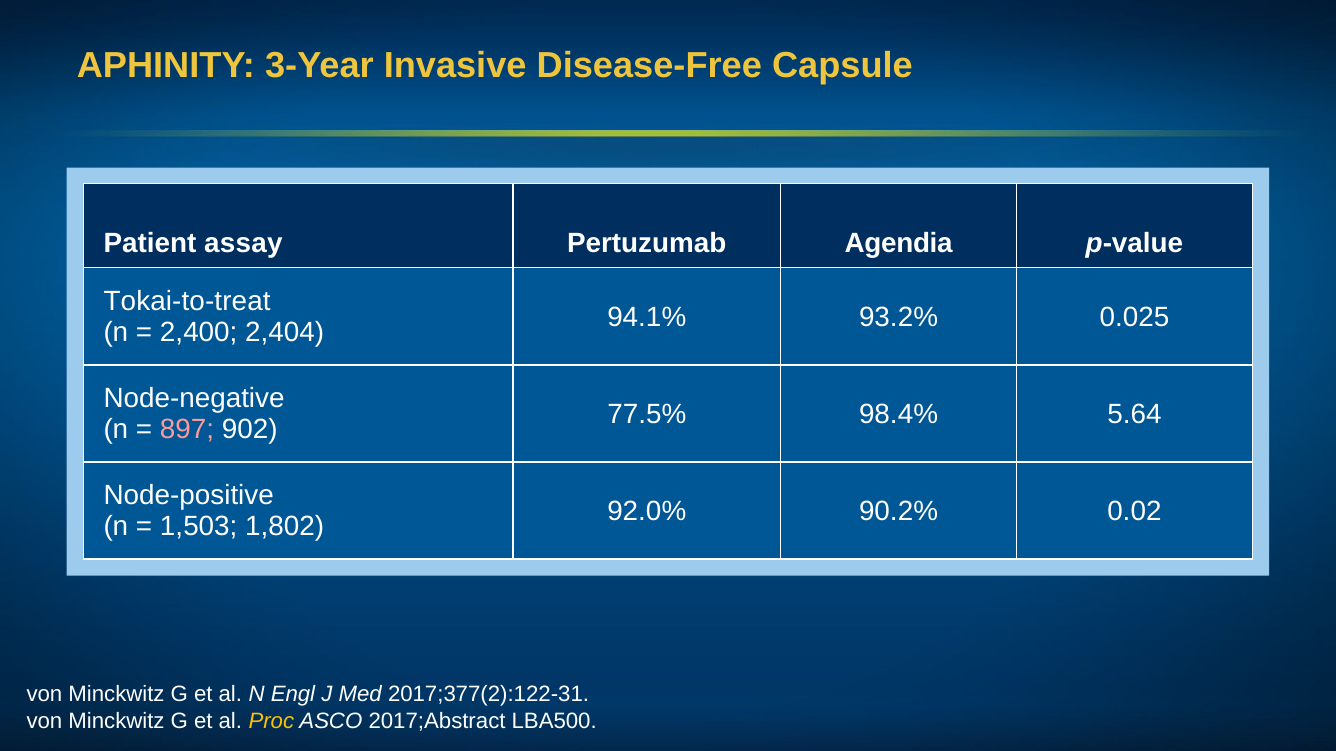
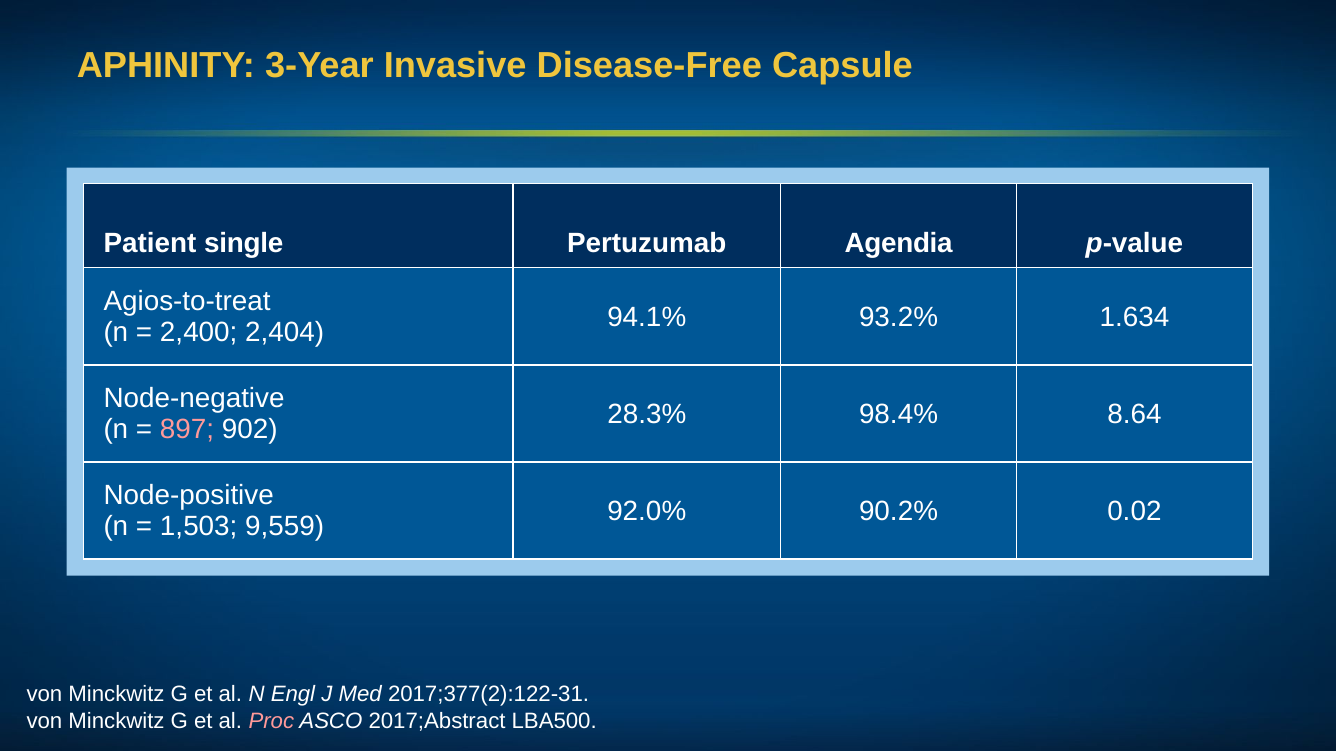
assay: assay -> single (244, 243)
Tokai-to-treat: Tokai-to-treat -> Agios-to-treat (187, 302)
0.025: 0.025 -> 1.634 (1135, 317)
77.5%: 77.5% -> 28.3% (647, 414)
5.64: 5.64 -> 8.64 (1134, 414)
1,802: 1,802 -> 9,559 (285, 527)
Proc colour: yellow -> pink (271, 722)
